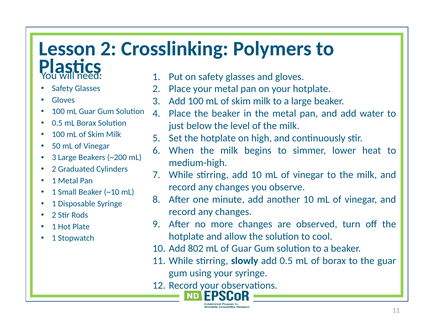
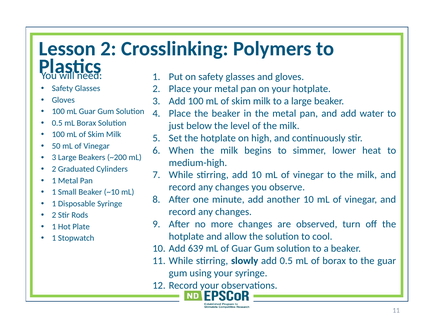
802: 802 -> 639 (196, 249)
